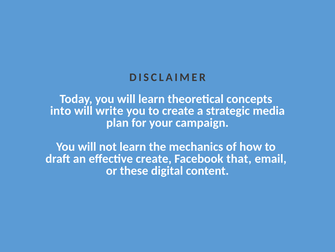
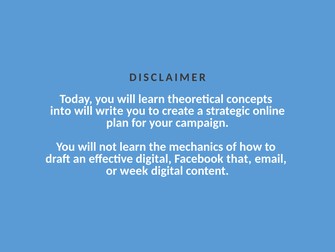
media: media -> online (269, 111)
effective create: create -> digital (154, 158)
these: these -> week (134, 170)
